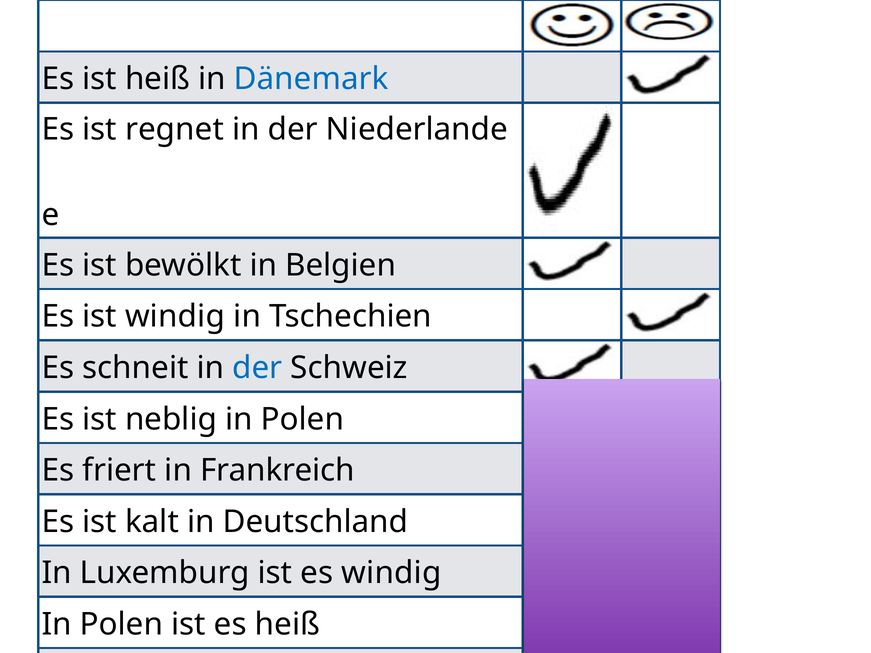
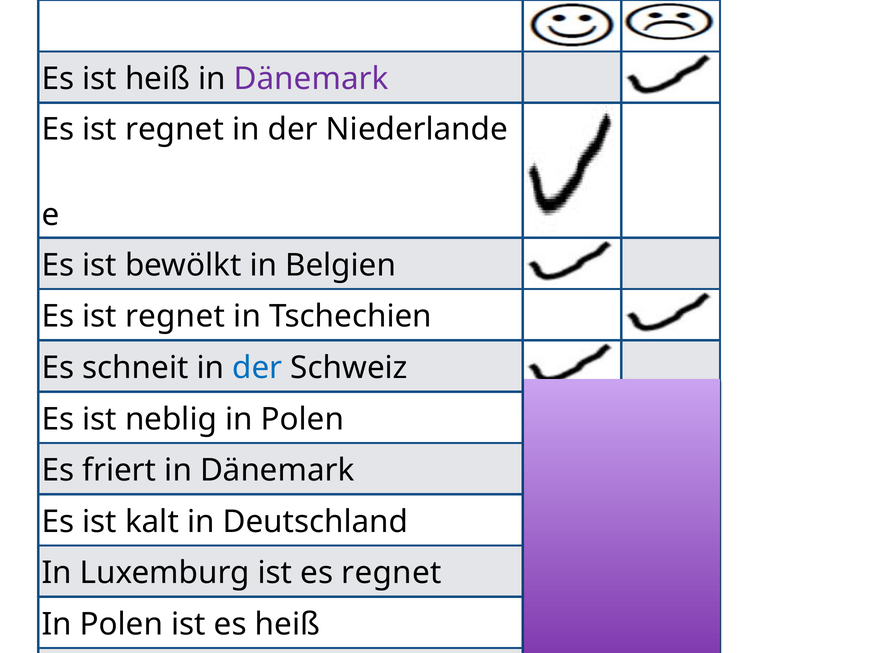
Dänemark colour: blue -> purple (311, 79)
windig: windig -> regnet (175, 317)
friert in Frankreich: Frankreich -> Dänemark (277, 471)
es windig: windig -> regnet (391, 573)
